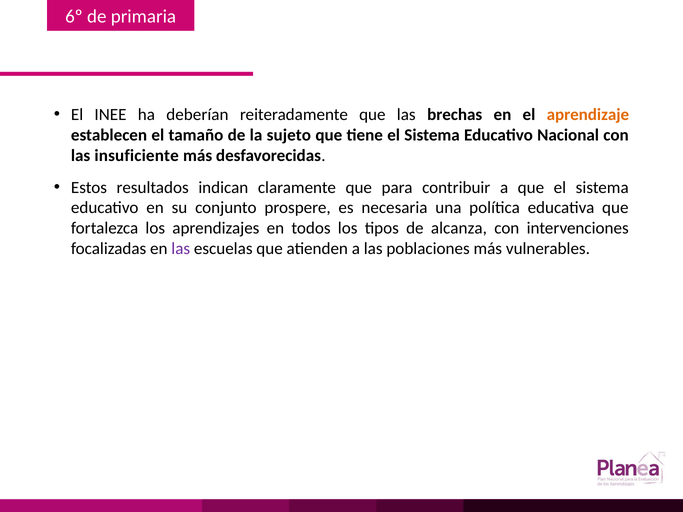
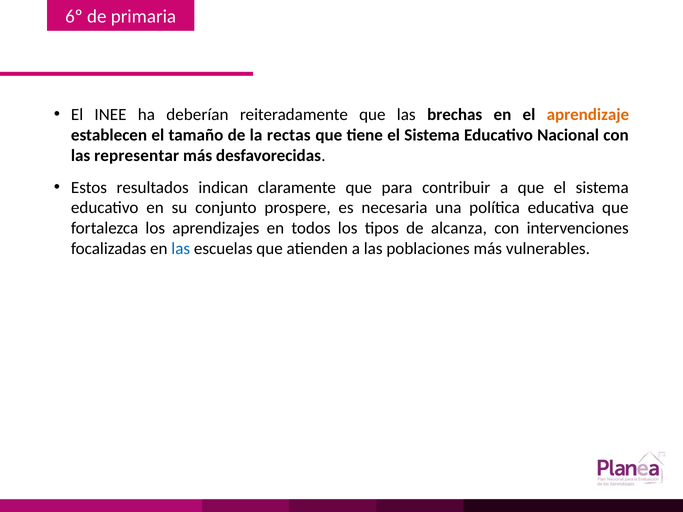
sujeto: sujeto -> rectas (289, 135)
insuficiente: insuficiente -> representar (137, 156)
las colour: purple -> blue (181, 249)
